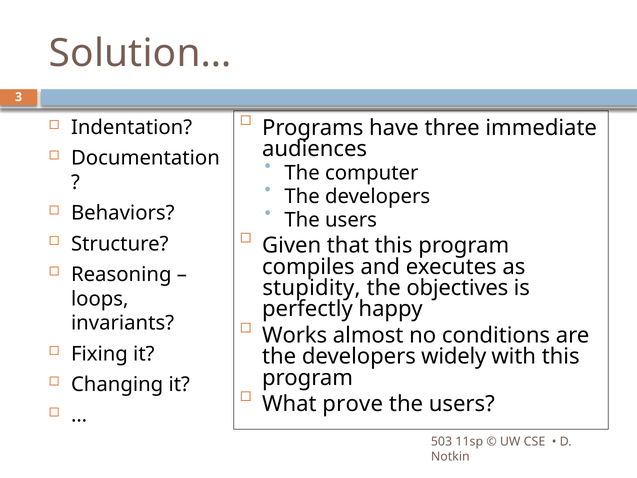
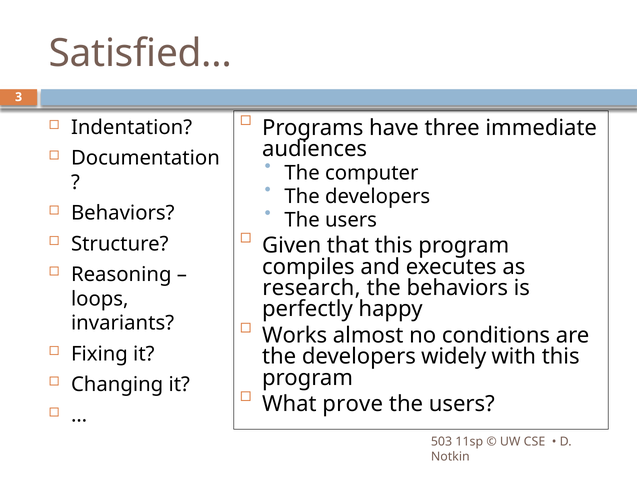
Solution…: Solution… -> Satisfied… (140, 53)
stupidity: stupidity -> research (311, 288)
the objectives: objectives -> behaviors (457, 288)
